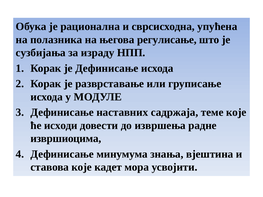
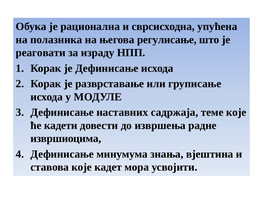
сузбијања: сузбијања -> реаговати (41, 53)
исходи: исходи -> кадети (61, 126)
